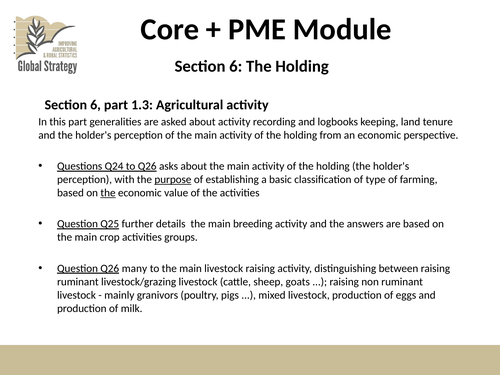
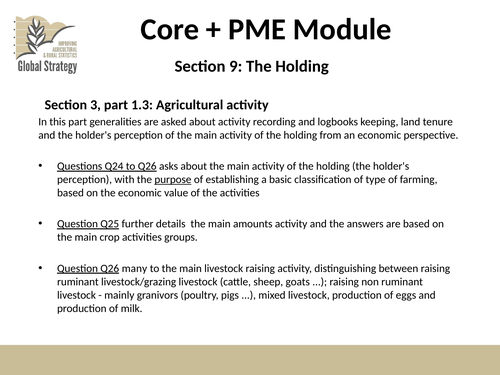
6: 6 -> 9 (236, 66)
6: 6 -> 3 (96, 105)
the underline: present -> none (108, 193)
breeding: breeding -> amounts (253, 224)
